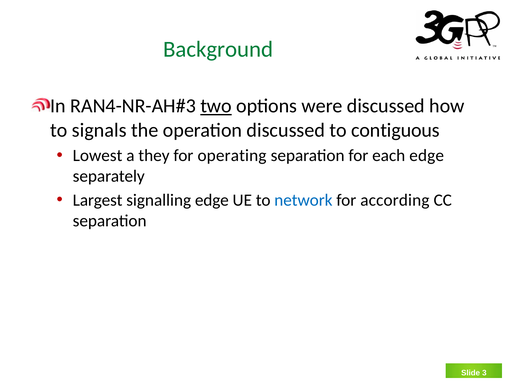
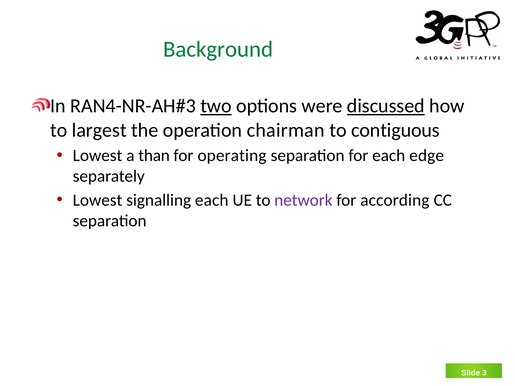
discussed underline: none -> present (386, 106)
signals: signals -> largest (99, 130)
operation discussed: discussed -> chairman (286, 130)
they: they -> than (154, 156)
Largest: Largest -> Lowest (98, 200)
signalling edge: edge -> each (212, 200)
network colour: blue -> purple (303, 200)
